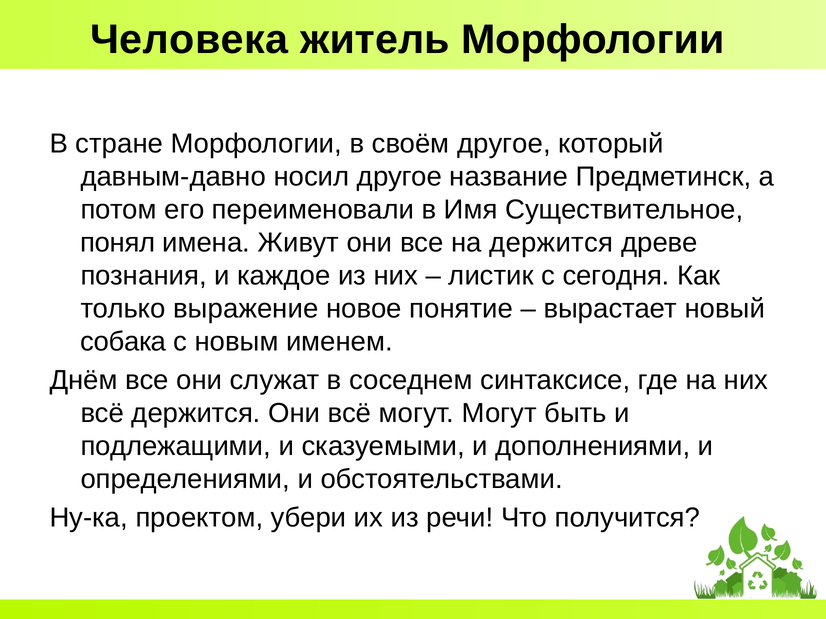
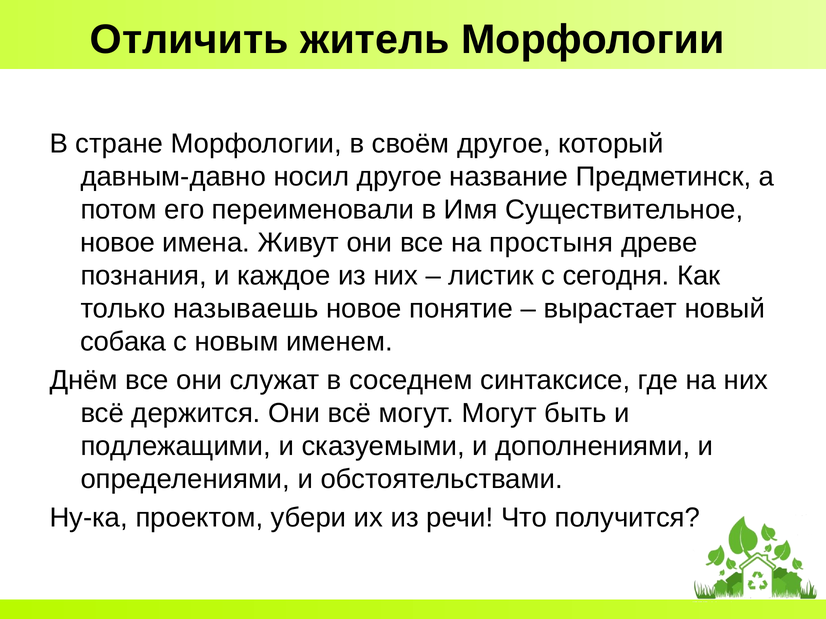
Человека: Человека -> Отличить (189, 40)
понял: понял -> новое (118, 243)
на держится: держится -> простыня (551, 243)
выражение: выражение -> называешь (246, 309)
